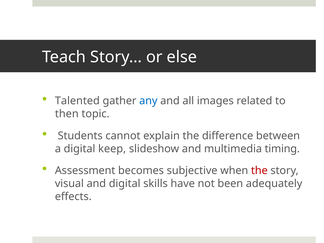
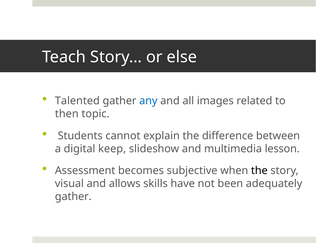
timing: timing -> lesson (282, 149)
the colour: red -> black (259, 171)
and digital: digital -> allows (125, 184)
effects: effects -> gather (73, 197)
